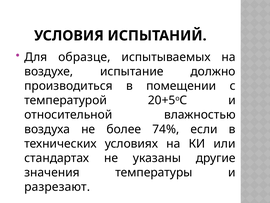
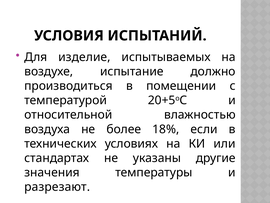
образце: образце -> изделие (84, 57)
74%: 74% -> 18% (166, 129)
